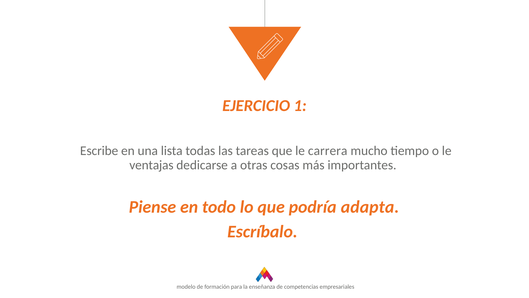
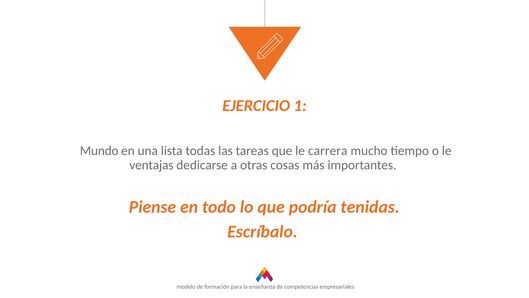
Escribe: Escribe -> Mundo (99, 150)
adapta: adapta -> tenidas (370, 207)
